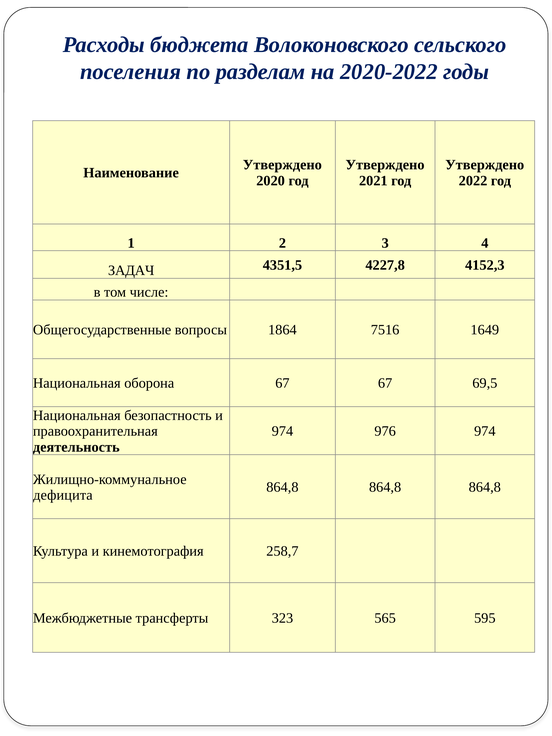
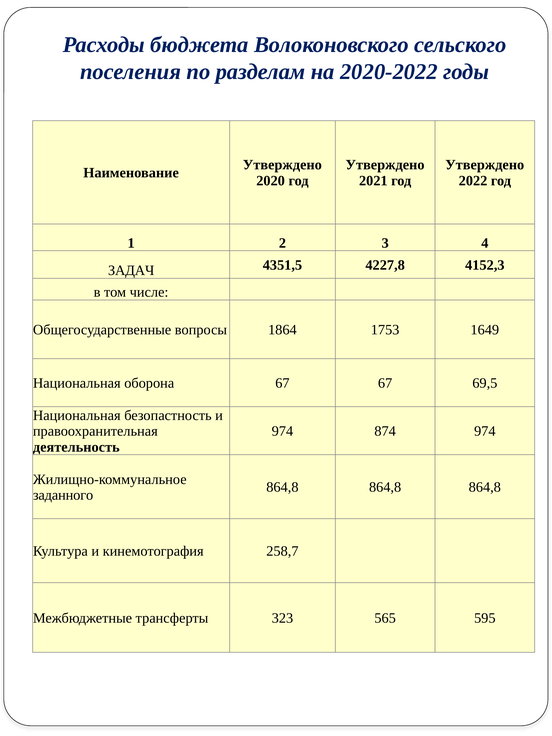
7516: 7516 -> 1753 (385, 330)
976: 976 -> 874 (385, 431)
дефицита: дефицита -> заданного (63, 495)
